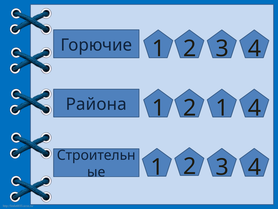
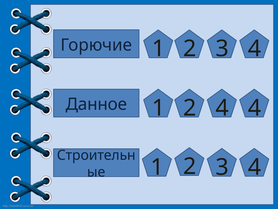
Района: Района -> Данное (96, 104)
2 1: 1 -> 4 (222, 108)
